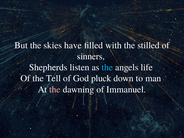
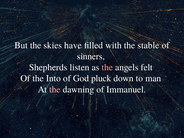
stilled: stilled -> stable (148, 45)
the colour: light blue -> pink (107, 67)
life: life -> felt (147, 67)
Tell: Tell -> Into (53, 78)
